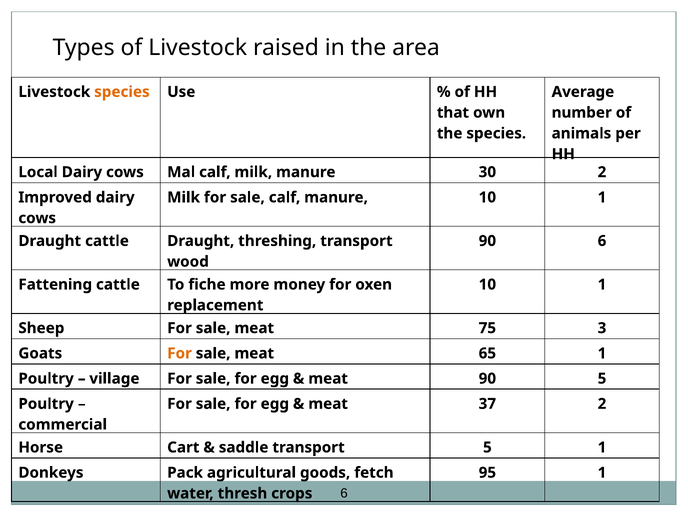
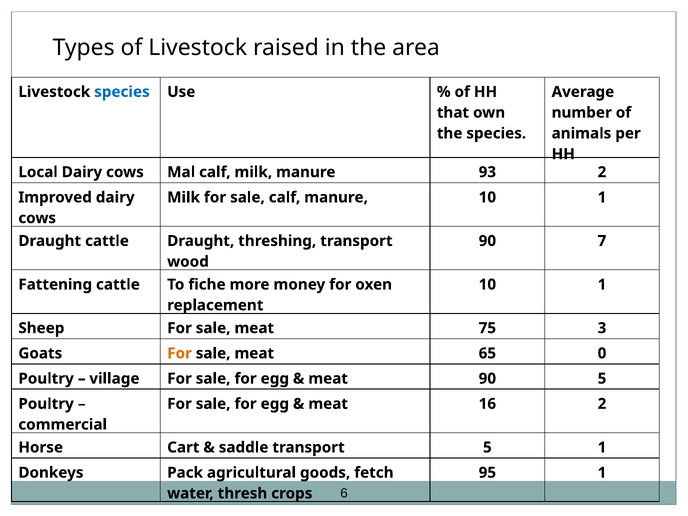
species colour: orange -> blue (122, 92)
30: 30 -> 93 (487, 172)
90 6: 6 -> 7 (602, 241)
65 1: 1 -> 0 (602, 353)
37: 37 -> 16 (487, 404)
